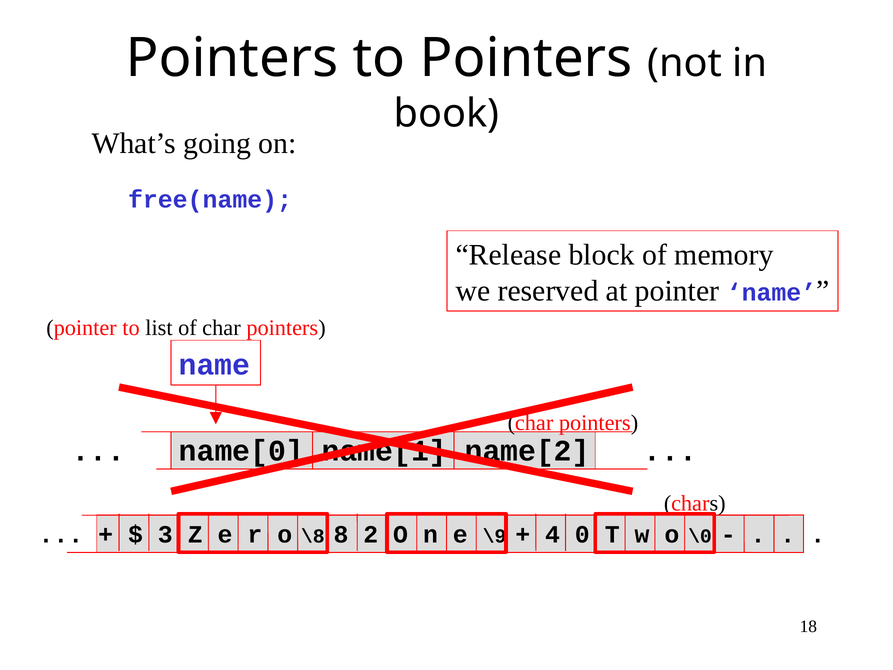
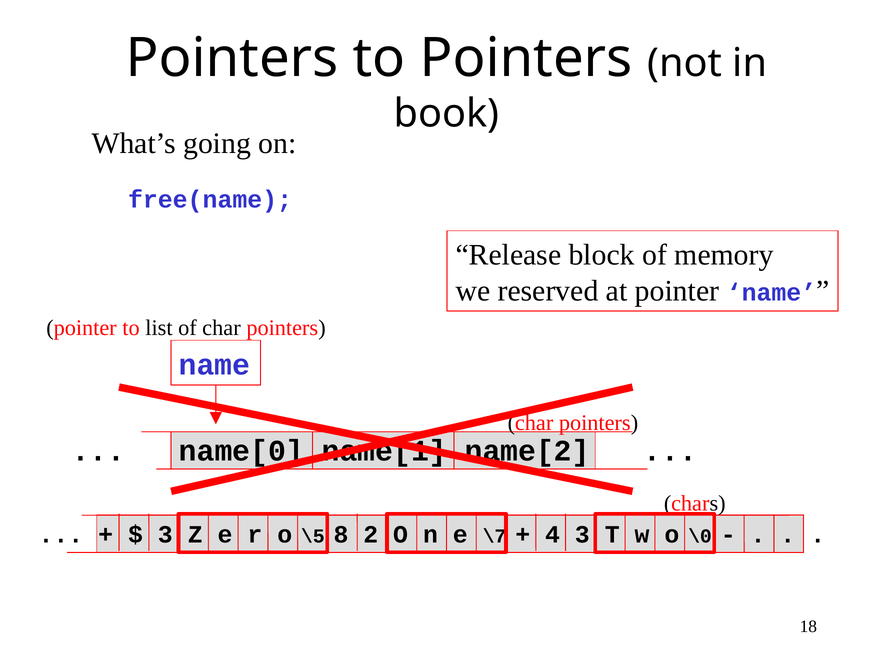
\8: \8 -> \5 (313, 536)
\9: \9 -> \7 (495, 536)
4 0: 0 -> 3 (582, 534)
